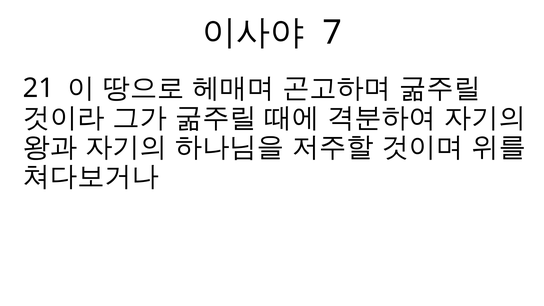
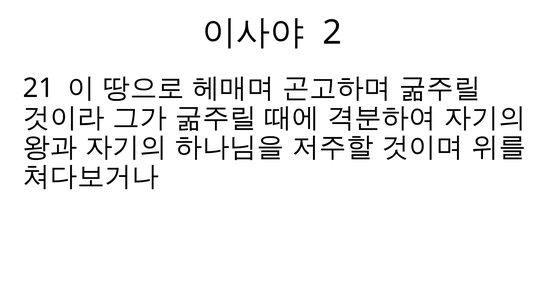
7: 7 -> 2 (332, 33)
